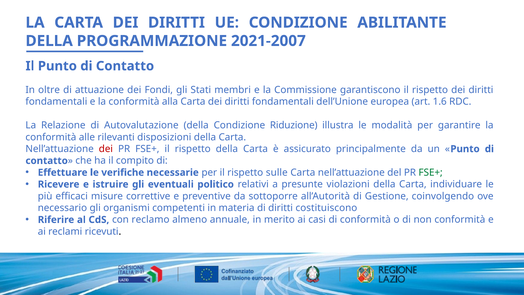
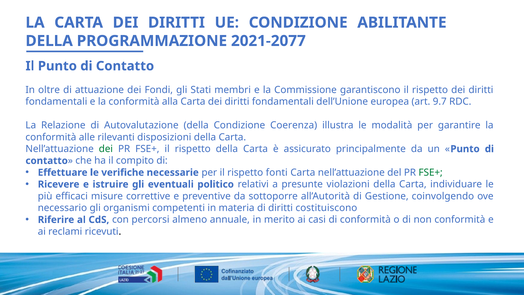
2021-2007: 2021-2007 -> 2021-2077 (268, 41)
1.6: 1.6 -> 9.7 (440, 102)
Riduzione: Riduzione -> Coerenza (294, 125)
dei colour: red -> green (106, 149)
sulle: sulle -> fonti (277, 172)
reclamo: reclamo -> percorsi (151, 220)
